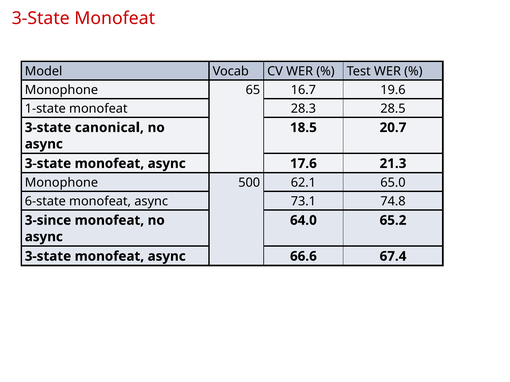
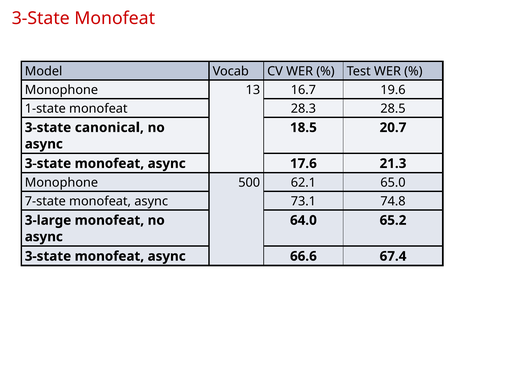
65: 65 -> 13 (253, 90)
6-state: 6-state -> 7-state (45, 201)
3-since: 3-since -> 3-large (48, 221)
